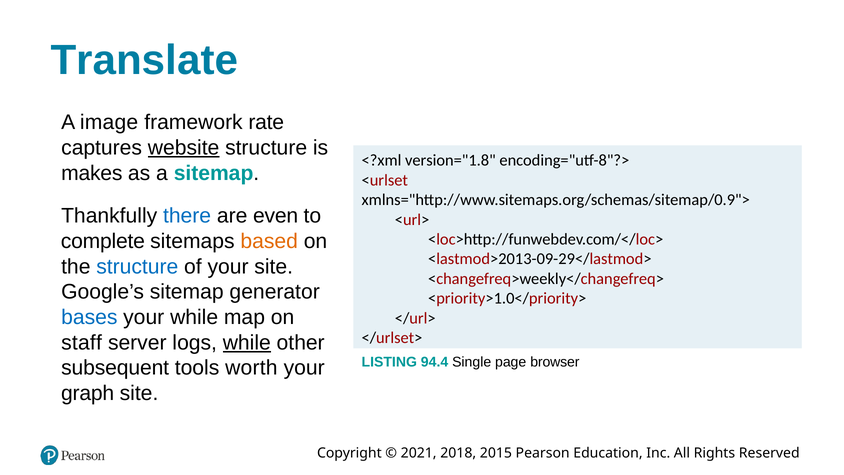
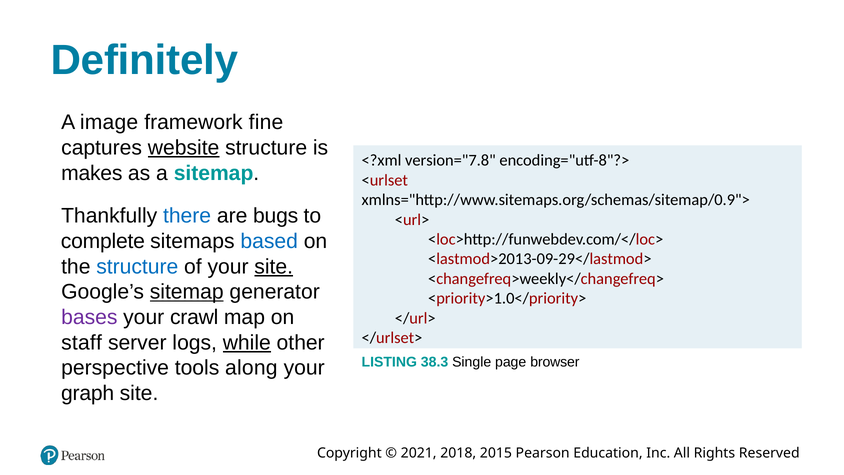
Translate: Translate -> Definitely (144, 60)
rate: rate -> fine (266, 122)
version="1.8: version="1.8 -> version="7.8 (450, 160)
even: even -> bugs (276, 216)
based colour: orange -> blue (269, 241)
site underline: none -> present (274, 267)
sitemap underline: none -> present (187, 292)
bases colour: blue -> purple (89, 317)
your while: while -> crawl (194, 317)
94.4: 94.4 -> 38.3 (435, 362)
subsequent: subsequent -> perspective (115, 368)
worth: worth -> along (251, 368)
